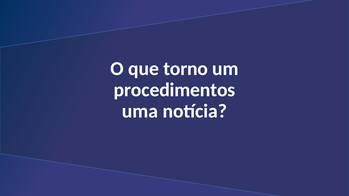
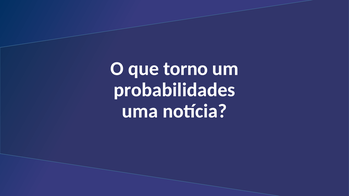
procedimentos: procedimentos -> probabilidades (174, 90)
